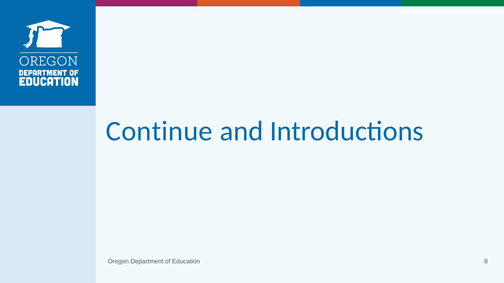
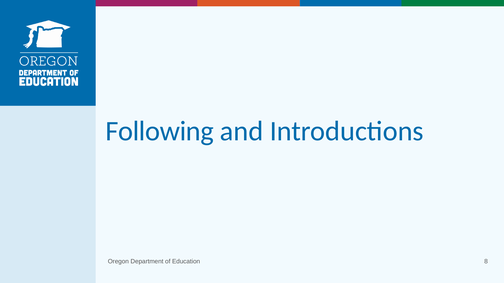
Continue: Continue -> Following (160, 131)
